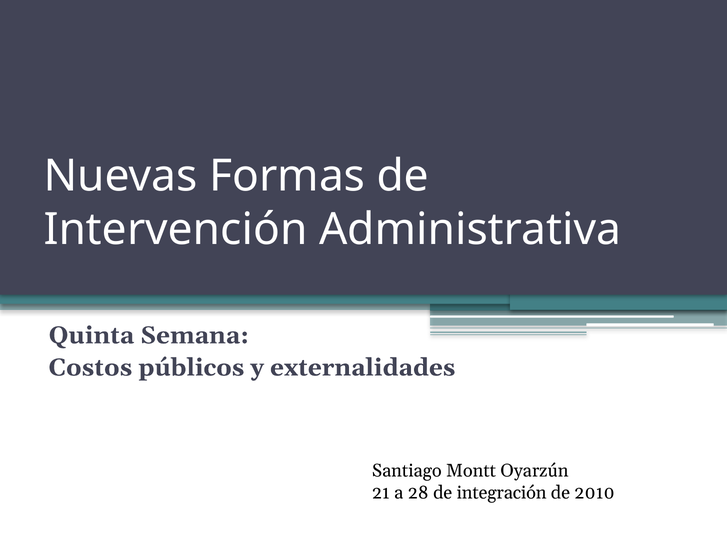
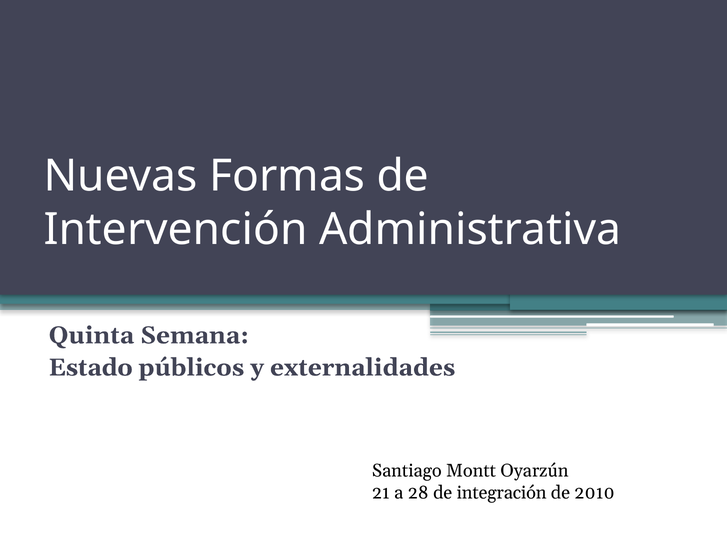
Costos: Costos -> Estado (91, 367)
